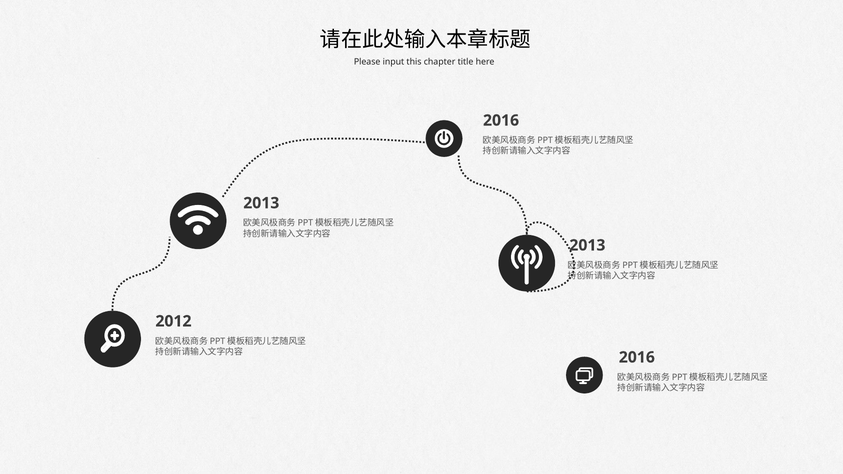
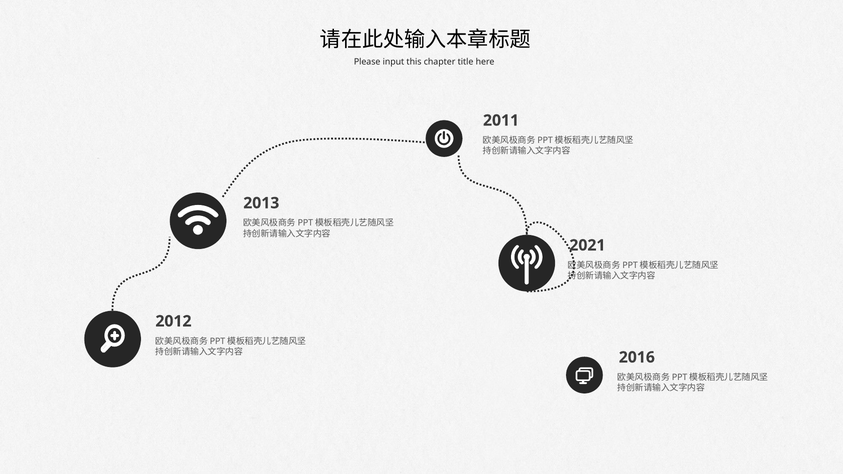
2016: 2016 -> 2011 (501, 120)
2013: 2013 -> 2021 (587, 245)
